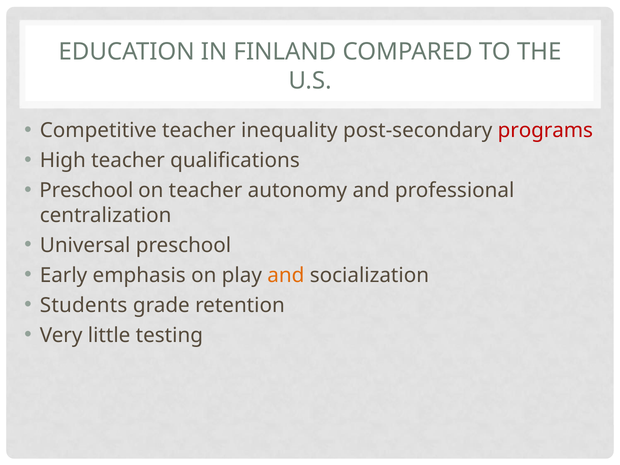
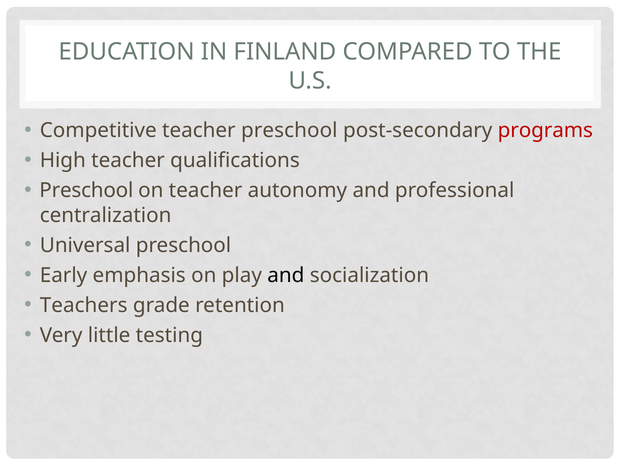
teacher inequality: inequality -> preschool (289, 131)
and colour: orange -> black (286, 275)
Students: Students -> Teachers (84, 305)
